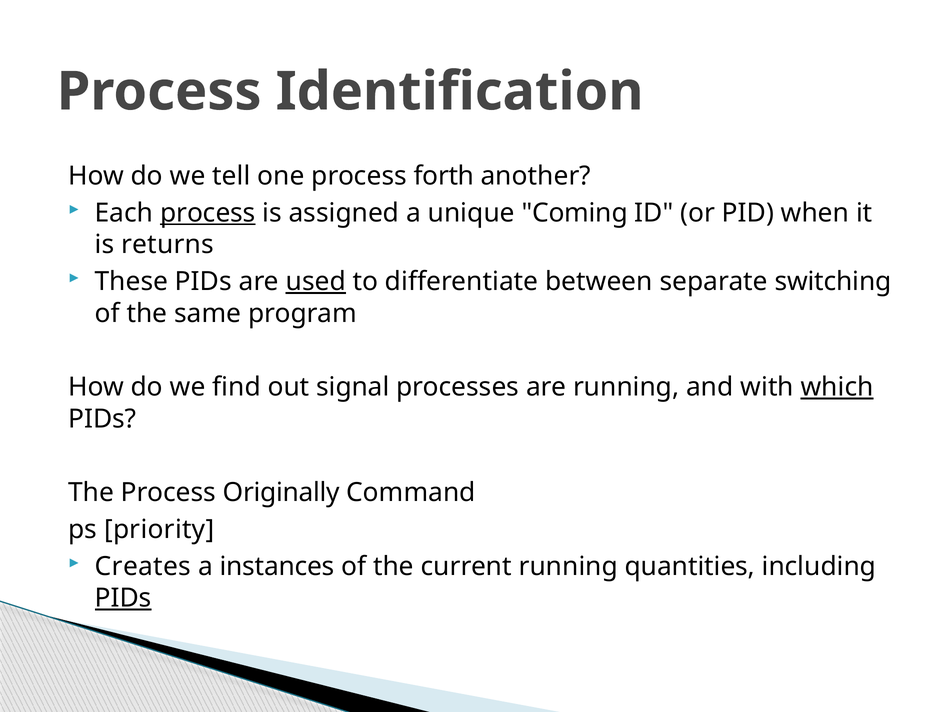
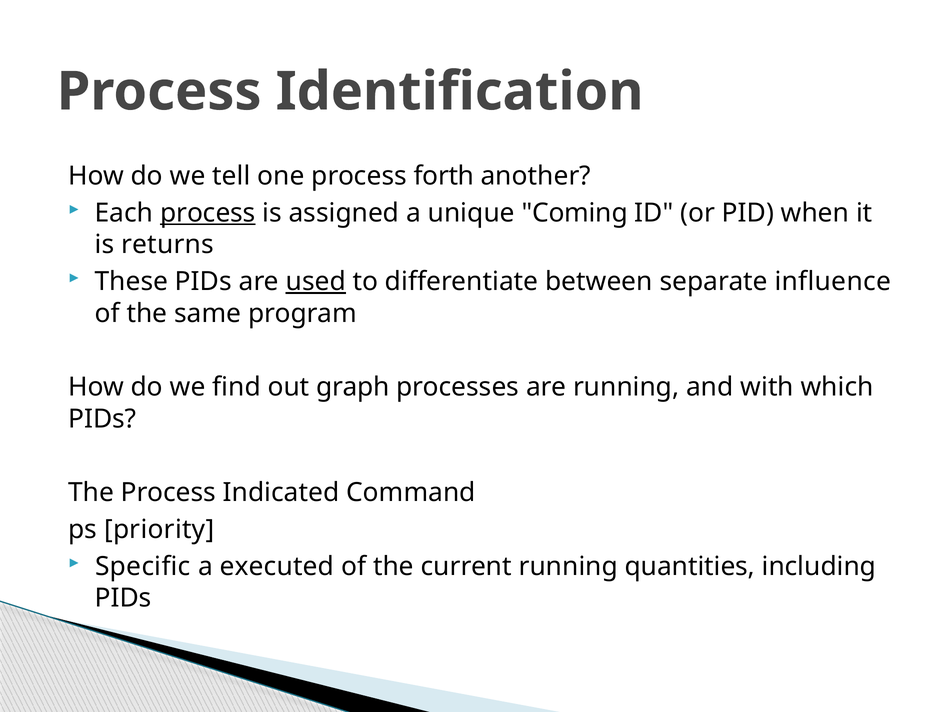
switching: switching -> influence (833, 282)
signal: signal -> graph (353, 387)
which underline: present -> none (837, 387)
Originally: Originally -> Indicated (281, 493)
Creates: Creates -> Specific (143, 566)
instances: instances -> executed (277, 566)
PIDs underline: present -> none (123, 598)
